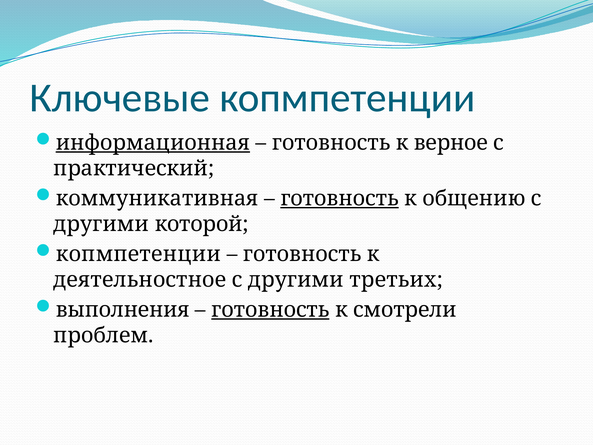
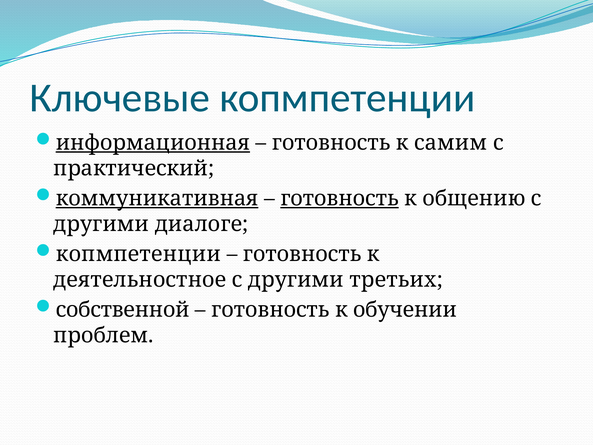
верное: верное -> самим (451, 143)
коммуникативная underline: none -> present (157, 198)
которой: которой -> диалоге (202, 224)
выполнения: выполнения -> собственной (123, 310)
готовность underline: present -> none (270, 310)
смотрели: смотрели -> обучении (405, 310)
